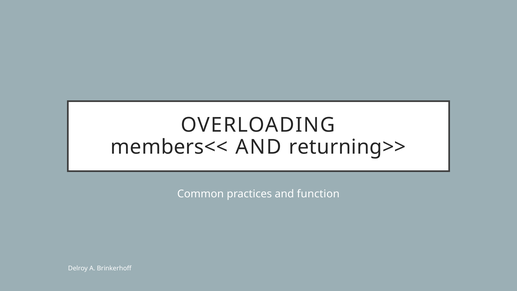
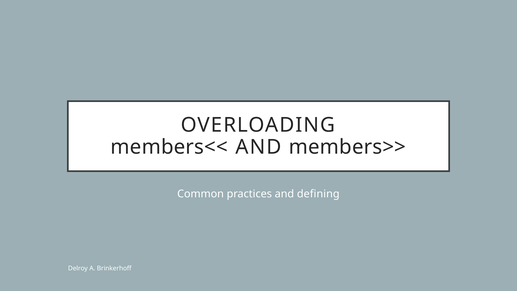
returning>>: returning>> -> members>> (347, 147)
function: function -> defining (318, 194)
